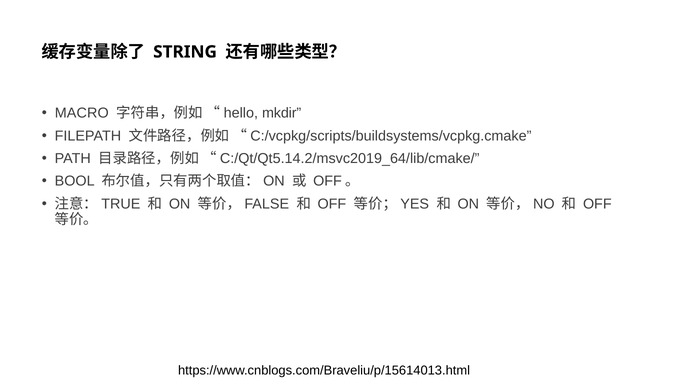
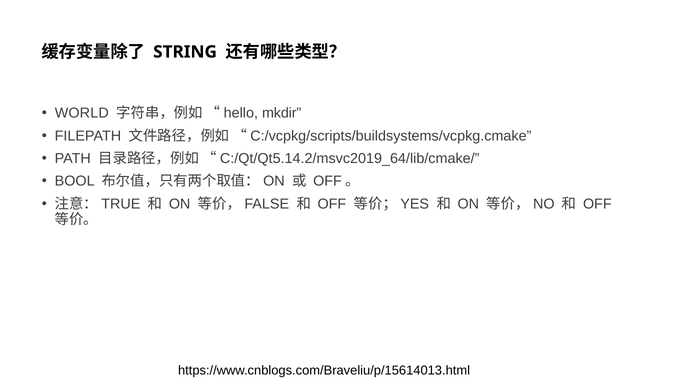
MACRO: MACRO -> WORLD (82, 113)
